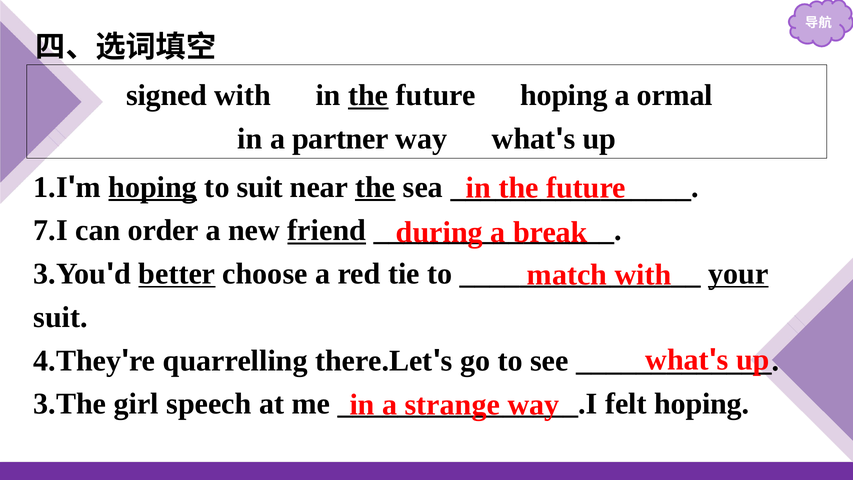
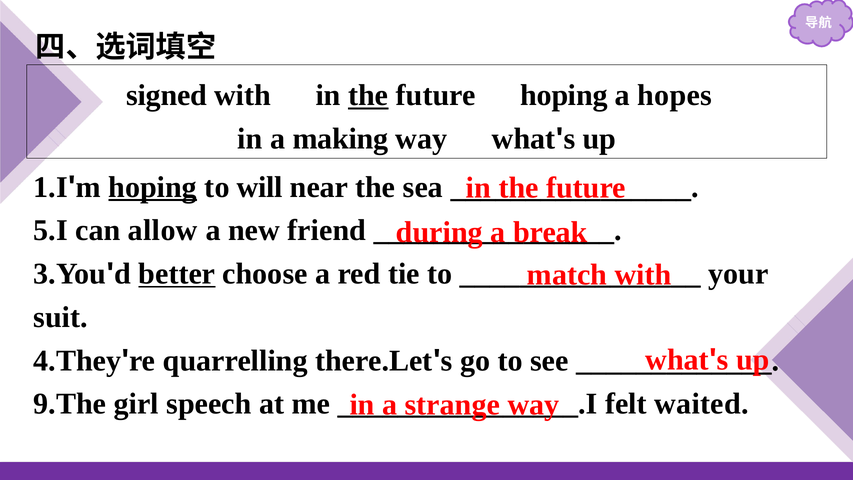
ormal: ormal -> hopes (675, 95)
partner: partner -> making (340, 139)
to suit: suit -> will (260, 187)
the underline: present -> none (375, 187)
7.I: 7.I -> 5.I (51, 230)
order: order -> allow (163, 230)
friend underline: present -> none (327, 230)
your underline: present -> none (738, 274)
3.The: 3.The -> 9.The (70, 404)
felt hoping: hoping -> waited (701, 404)
